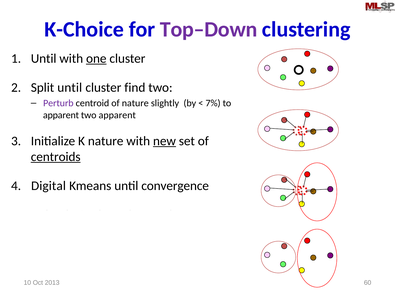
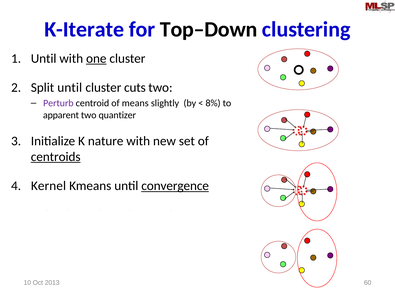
K-Choice: K-Choice -> K-Iterate (84, 29)
Top–Down colour: purple -> black (209, 29)
find: find -> cuts (135, 88)
of nature: nature -> means (135, 103)
7%: 7% -> 8% (213, 103)
two apparent: apparent -> quantizer (117, 115)
new underline: present -> none (164, 141)
Digital: Digital -> Kernel (49, 186)
convergence underline: none -> present (175, 186)
